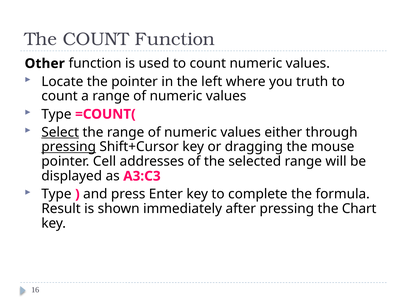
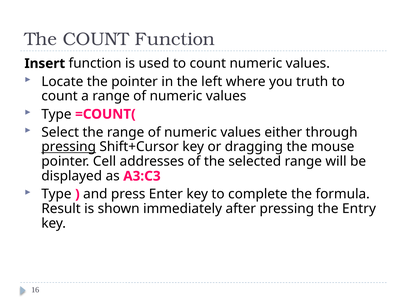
Other: Other -> Insert (45, 64)
Select underline: present -> none (60, 132)
Chart: Chart -> Entry (359, 209)
